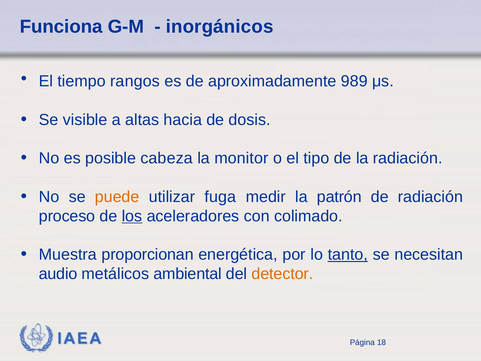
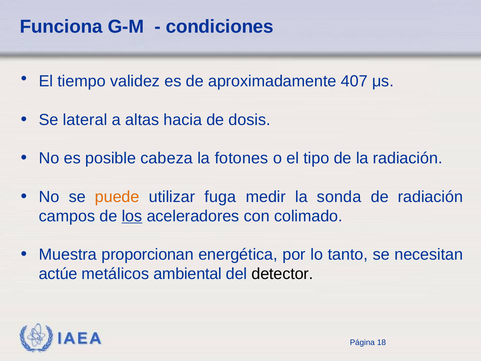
inorgánicos: inorgánicos -> condiciones (220, 27)
rangos: rangos -> validez (135, 81)
989: 989 -> 407 (354, 81)
visible: visible -> lateral (85, 120)
monitor: monitor -> fotones (241, 158)
patrón: patrón -> sonda (339, 197)
proceso: proceso -> campos (67, 216)
tanto underline: present -> none (348, 254)
audio: audio -> actúe (58, 274)
detector colour: orange -> black (282, 274)
